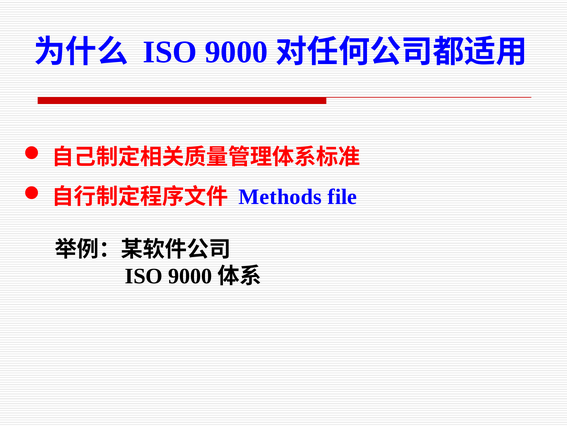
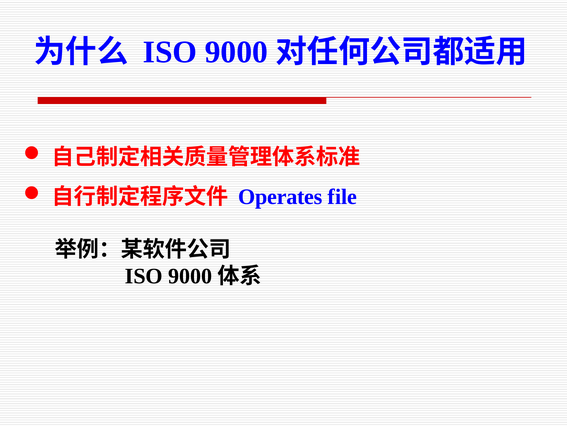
Methods: Methods -> Operates (280, 197)
